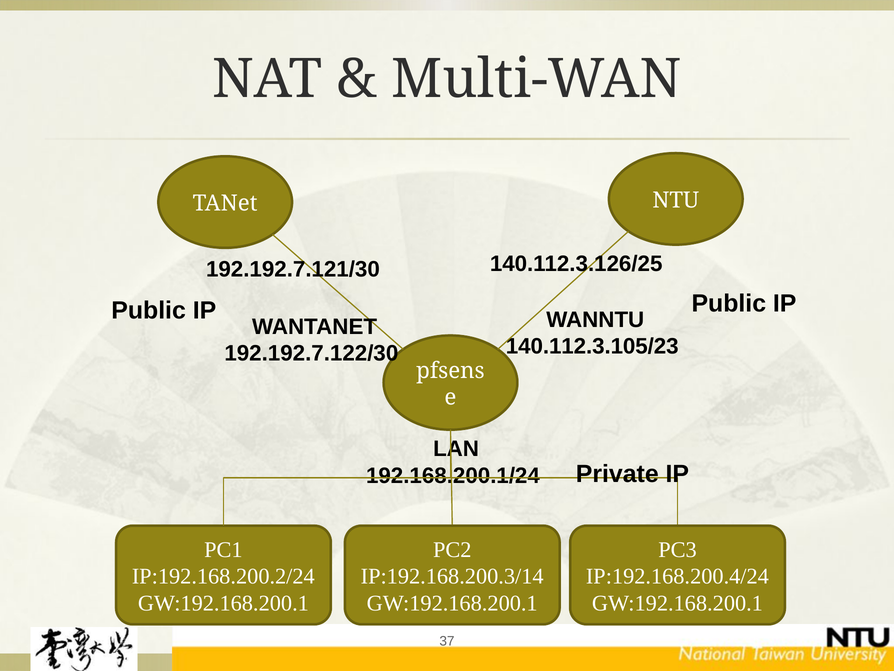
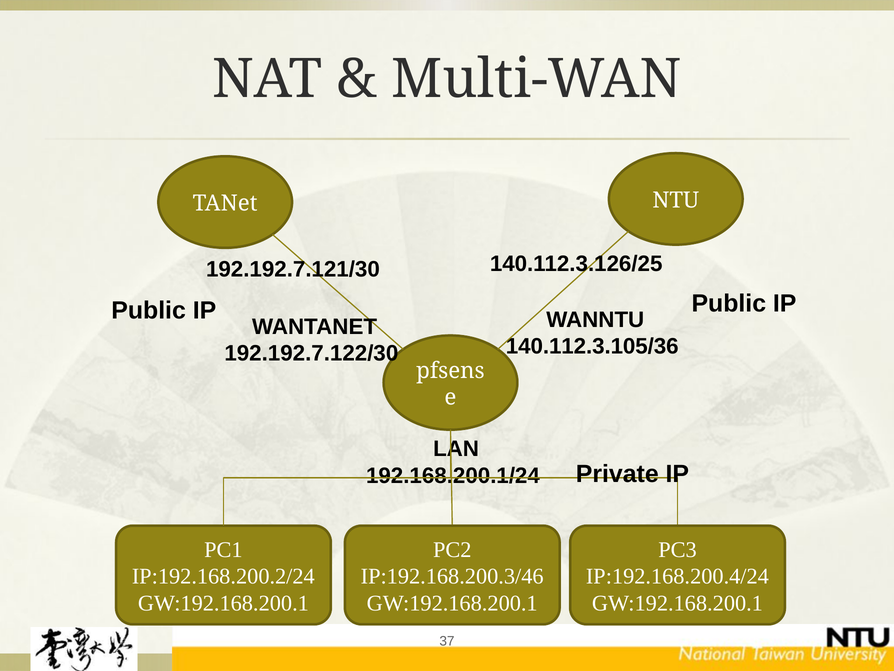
140.112.3.105/23: 140.112.3.105/23 -> 140.112.3.105/36 (592, 346)
IP:192.168.200.3/14: IP:192.168.200.3/14 -> IP:192.168.200.3/46 (452, 576)
